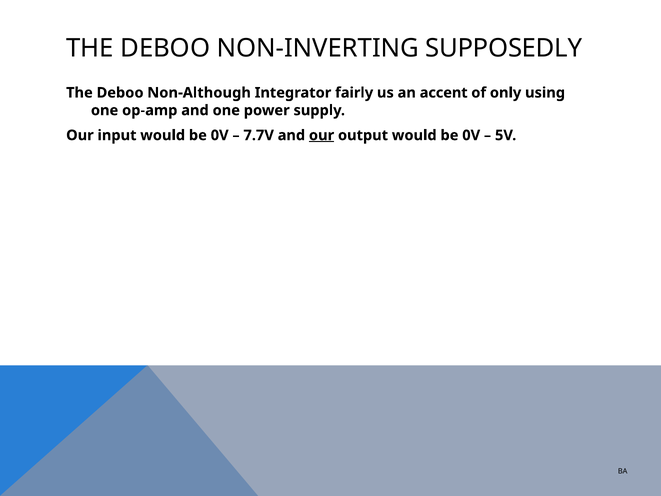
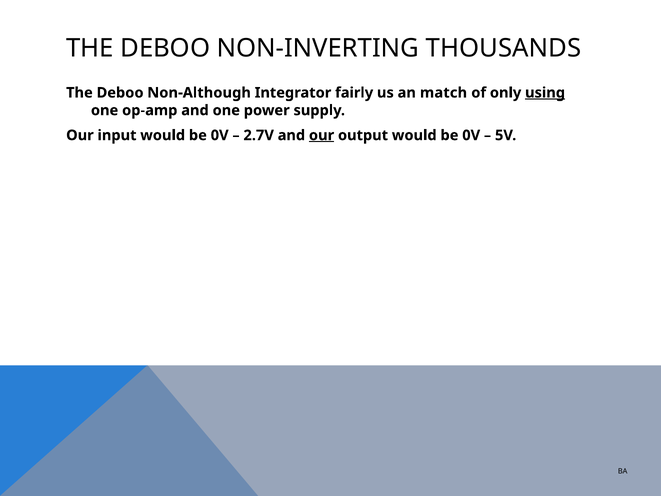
SUPPOSEDLY: SUPPOSEDLY -> THOUSANDS (504, 48)
accent: accent -> match (444, 93)
using underline: none -> present (545, 93)
7.7V: 7.7V -> 2.7V (259, 135)
